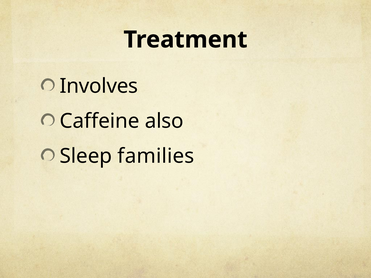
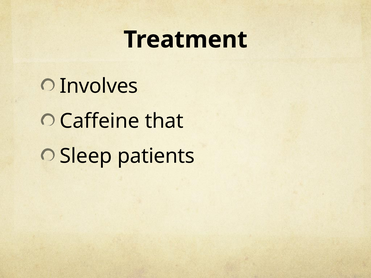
also: also -> that (164, 121)
families: families -> patients (156, 156)
